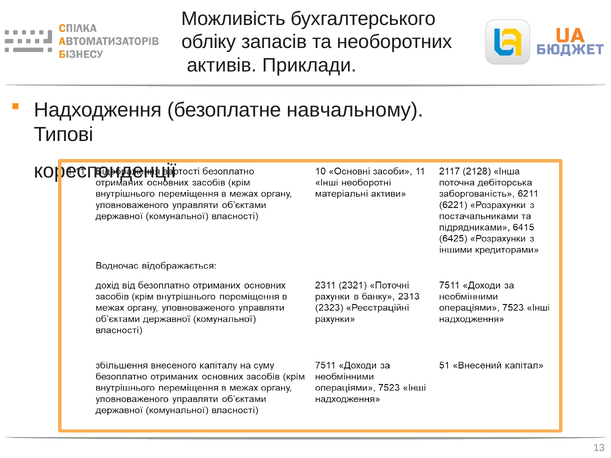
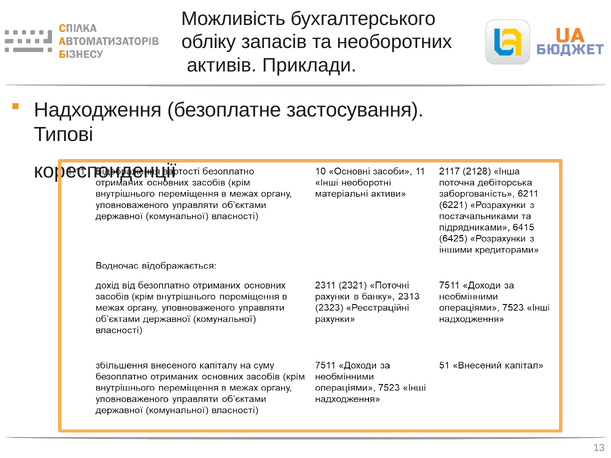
навчальному: навчальному -> застосування (355, 110)
